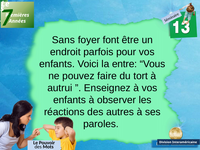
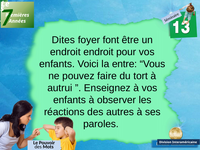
Sans: Sans -> Dites (63, 40)
endroit parfois: parfois -> endroit (98, 52)
